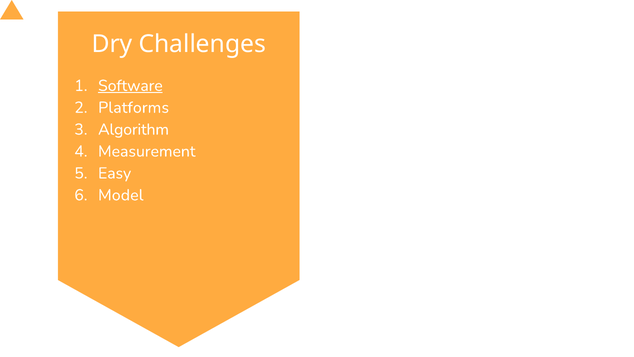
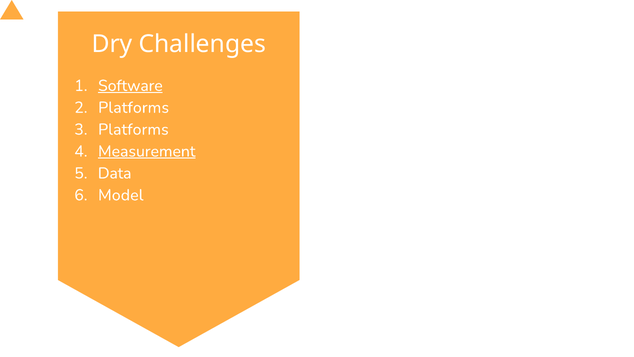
Algorithm: Algorithm -> Platforms (133, 129)
Measurement underline: none -> present (147, 151)
Easy: Easy -> Data (115, 173)
